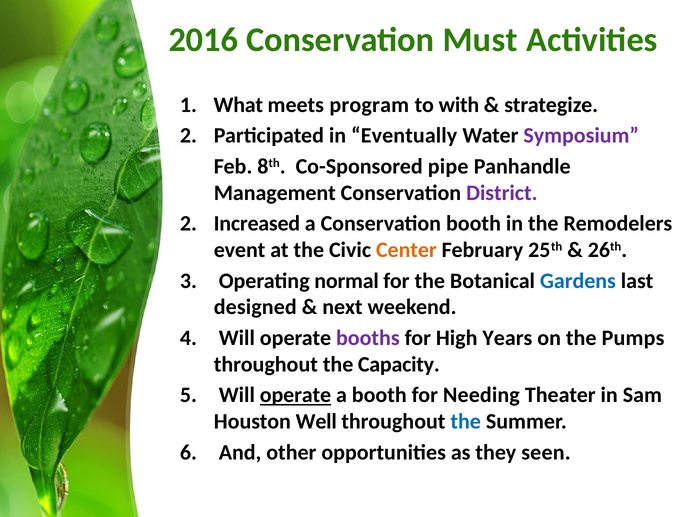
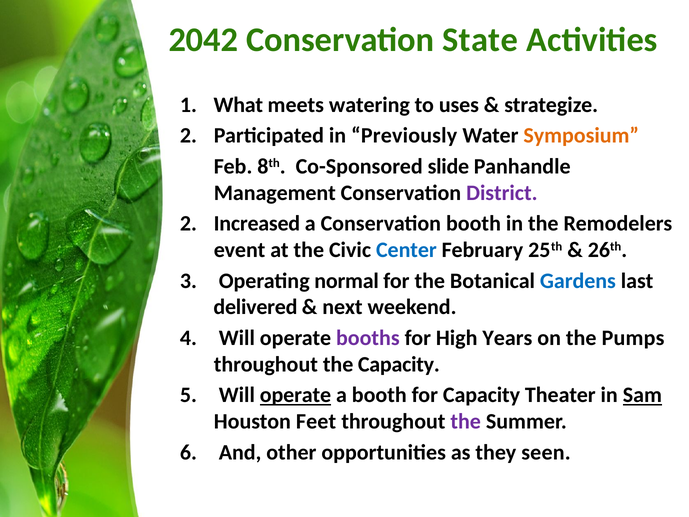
2016: 2016 -> 2042 (203, 40)
Must: Must -> State (480, 40)
program: program -> watering (369, 105)
with: with -> uses (459, 105)
Eventually: Eventually -> Previously (404, 135)
Symposium colour: purple -> orange (581, 135)
pipe: pipe -> slide (448, 166)
Center colour: orange -> blue (406, 250)
designed: designed -> delivered (255, 307)
for Needing: Needing -> Capacity (481, 395)
Sam underline: none -> present (642, 395)
Well: Well -> Feet (316, 421)
the colour: blue -> purple (466, 421)
